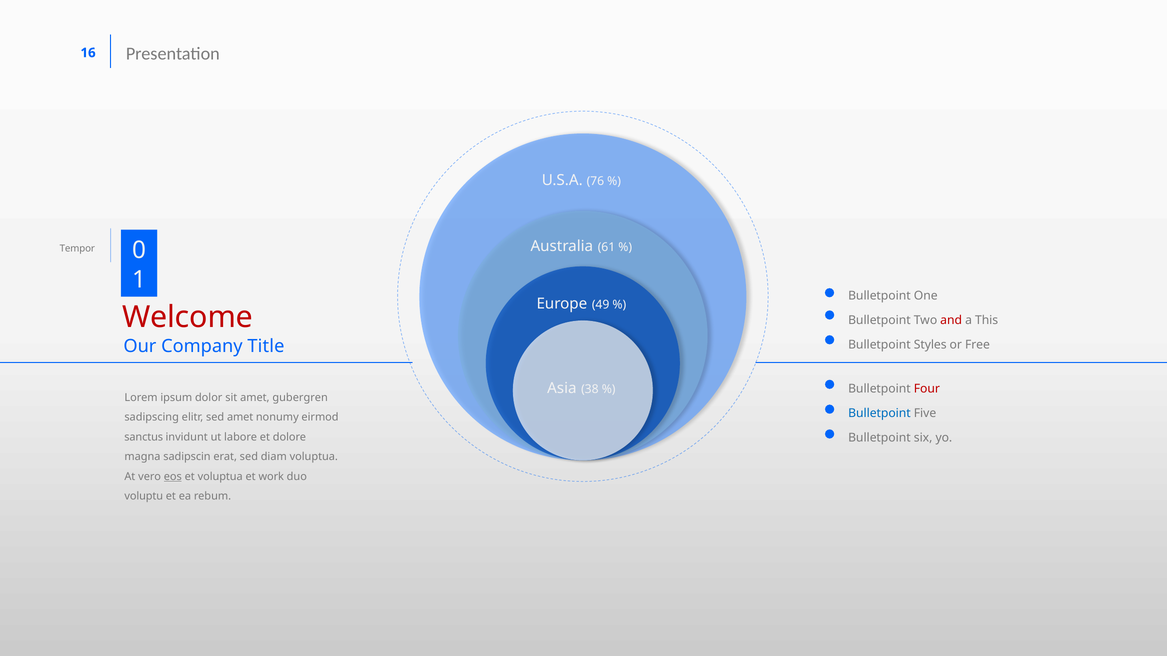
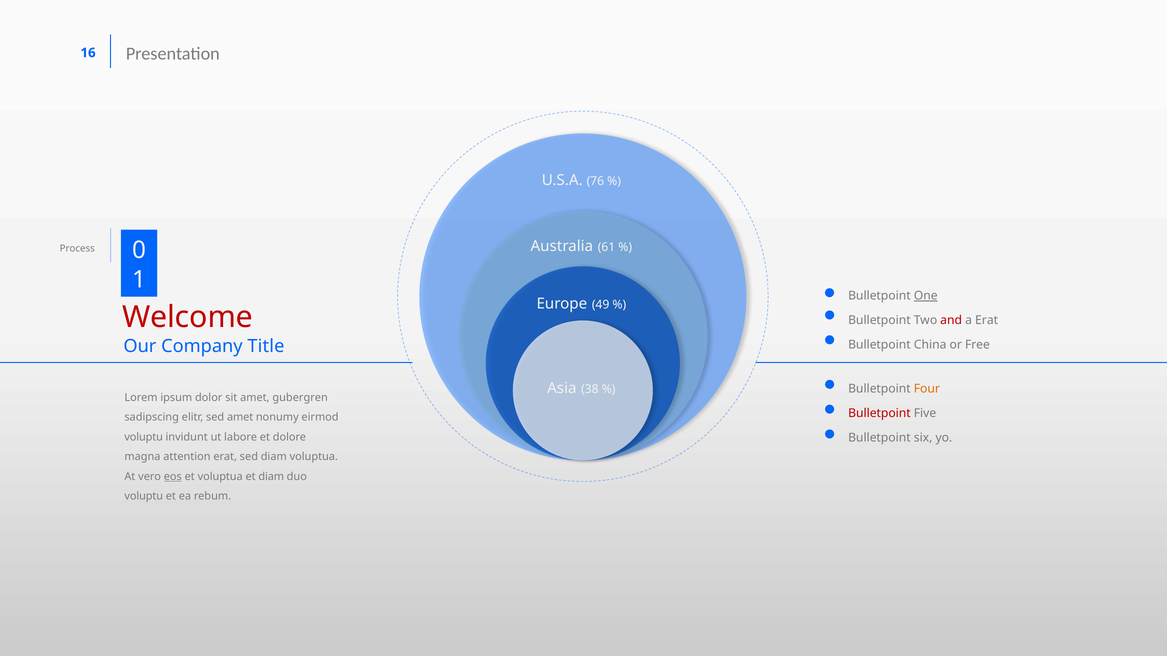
Tempor: Tempor -> Process (77, 249)
One underline: none -> present (926, 296)
a This: This -> Erat (987, 320)
Styles: Styles -> China (930, 345)
Four colour: red -> orange (927, 389)
Bulletpoint colour: blue -> red (879, 413)
sanctus: sanctus -> voluptu (144, 437)
sadipscin: sadipscin -> attention (187, 457)
et work: work -> diam (271, 477)
